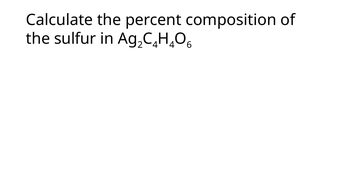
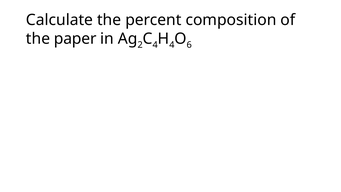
sulfur: sulfur -> paper (75, 39)
